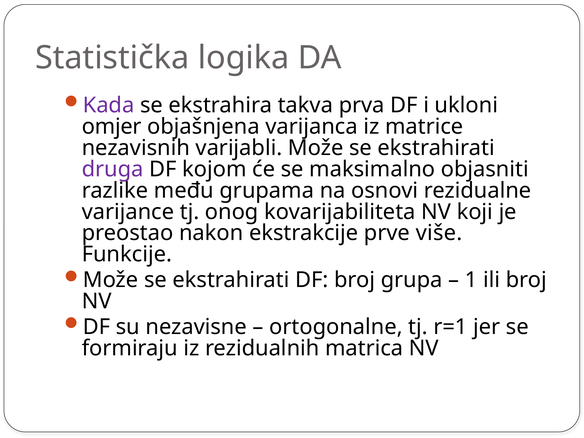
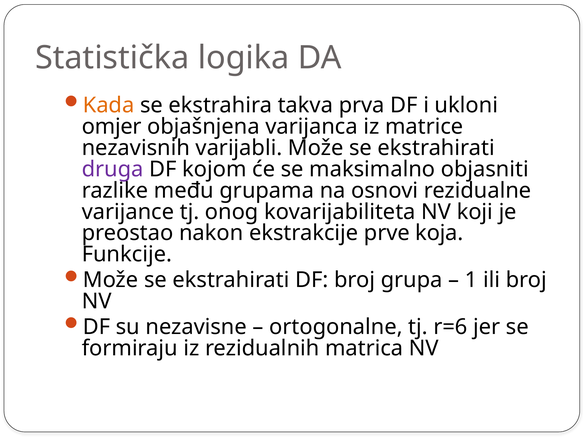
Kada colour: purple -> orange (109, 105)
više: više -> koja (439, 233)
r=1: r=1 -> r=6 (450, 327)
